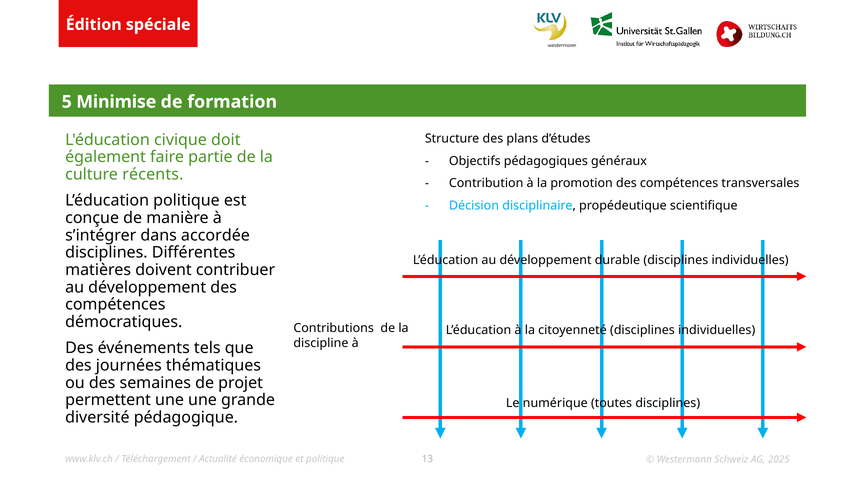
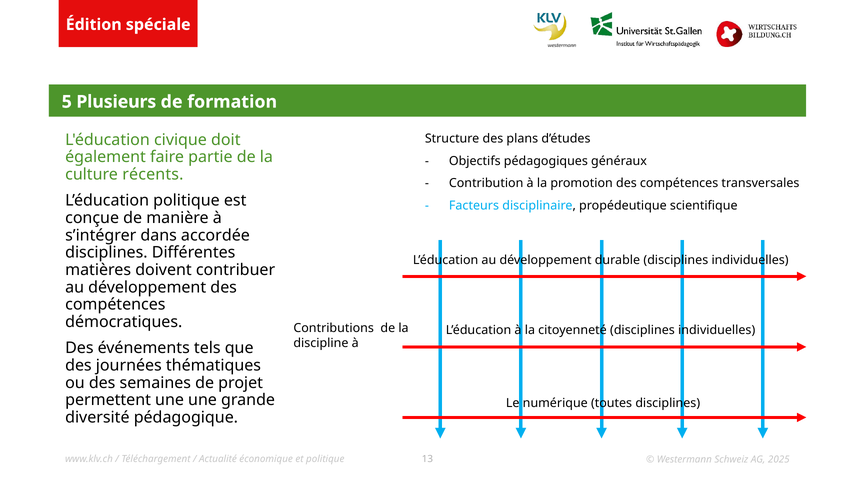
Minimise: Minimise -> Plusieurs (116, 102)
Décision: Décision -> Facteurs (474, 206)
